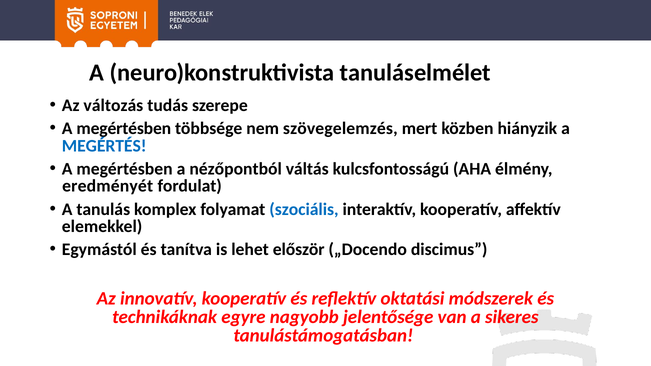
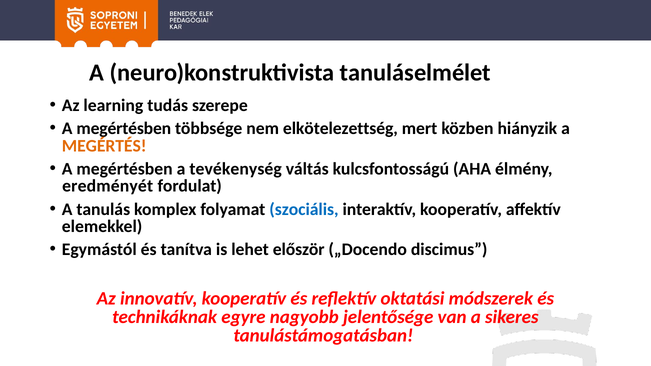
változás: változás -> learning (113, 106)
szövegelemzés: szövegelemzés -> elkötelezettség (340, 129)
MEGÉRTÉS colour: blue -> orange (104, 146)
nézőpontból: nézőpontból -> tevékenység (236, 169)
